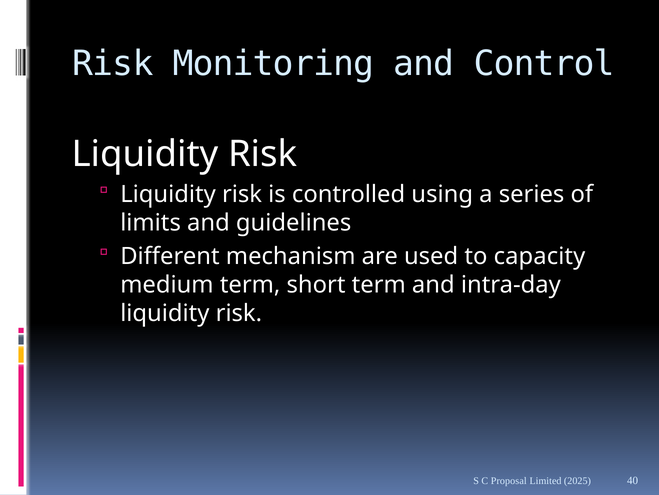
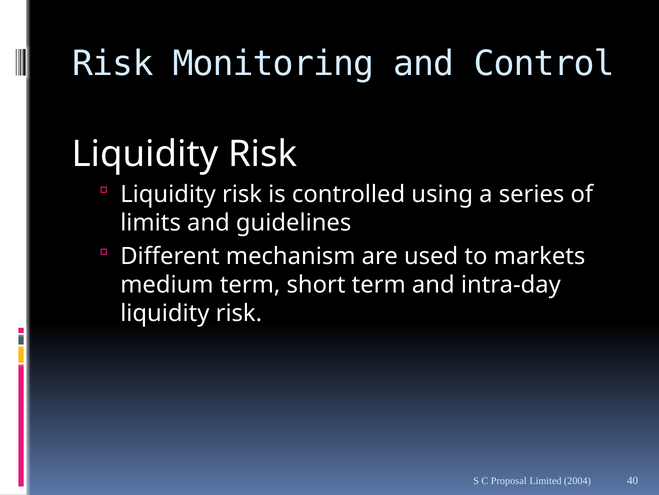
capacity: capacity -> markets (540, 256)
2025: 2025 -> 2004 (577, 480)
